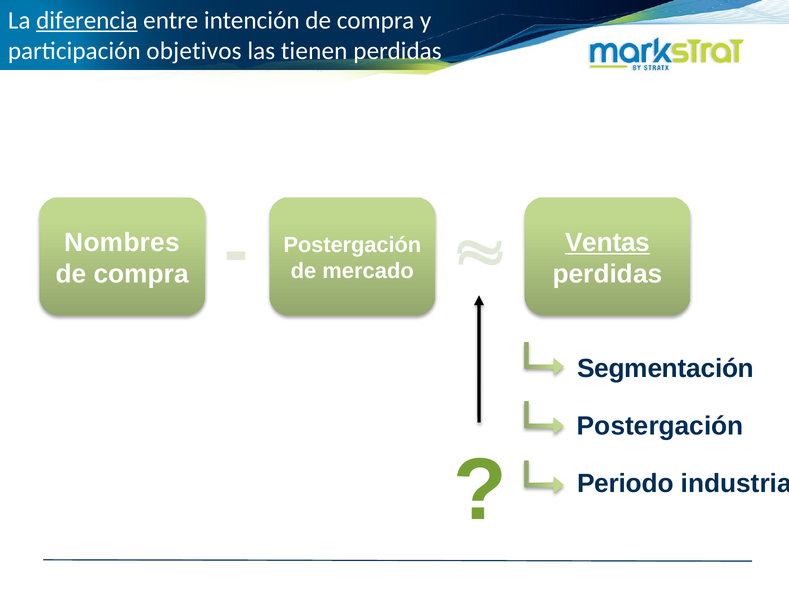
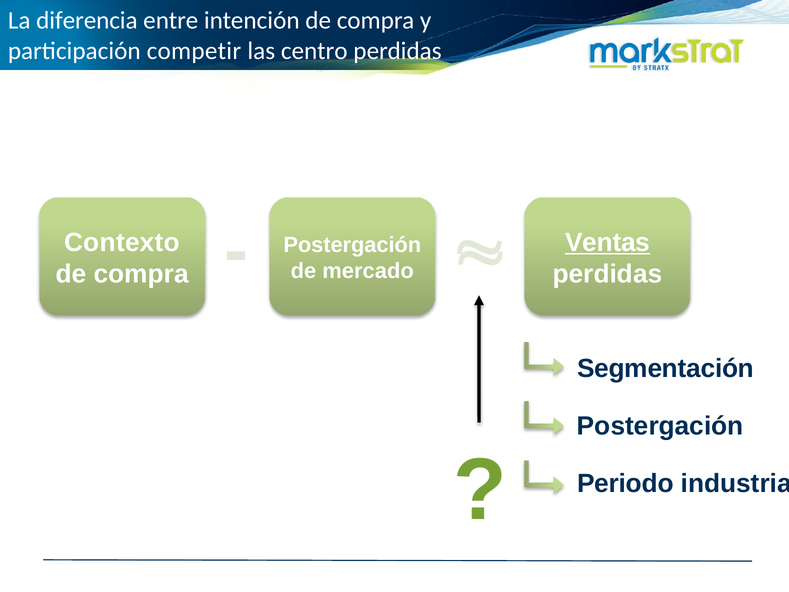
diferencia underline: present -> none (87, 21)
objetivos: objetivos -> competir (194, 51)
tienen: tienen -> centro (314, 51)
Nombres: Nombres -> Contexto (122, 242)
